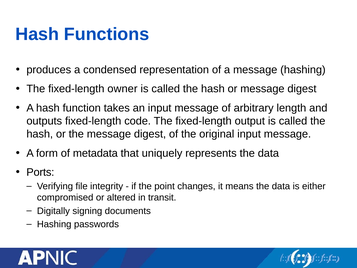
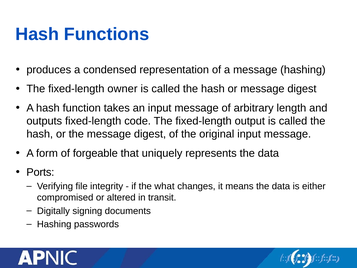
metadata: metadata -> forgeable (95, 153)
point: point -> what (164, 186)
